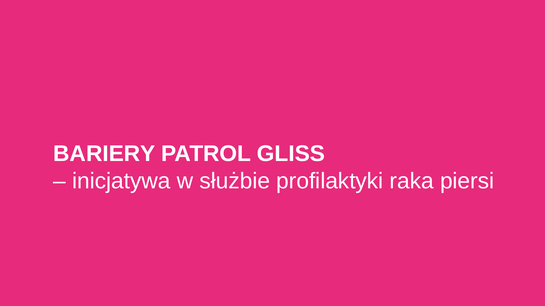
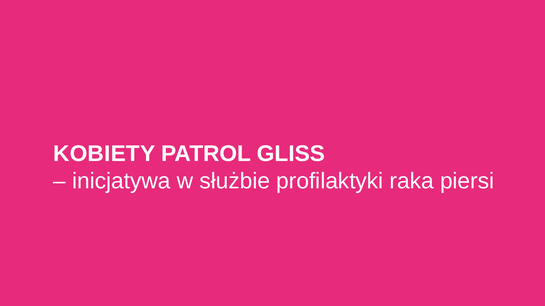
BARIERY: BARIERY -> KOBIETY (104, 154)
